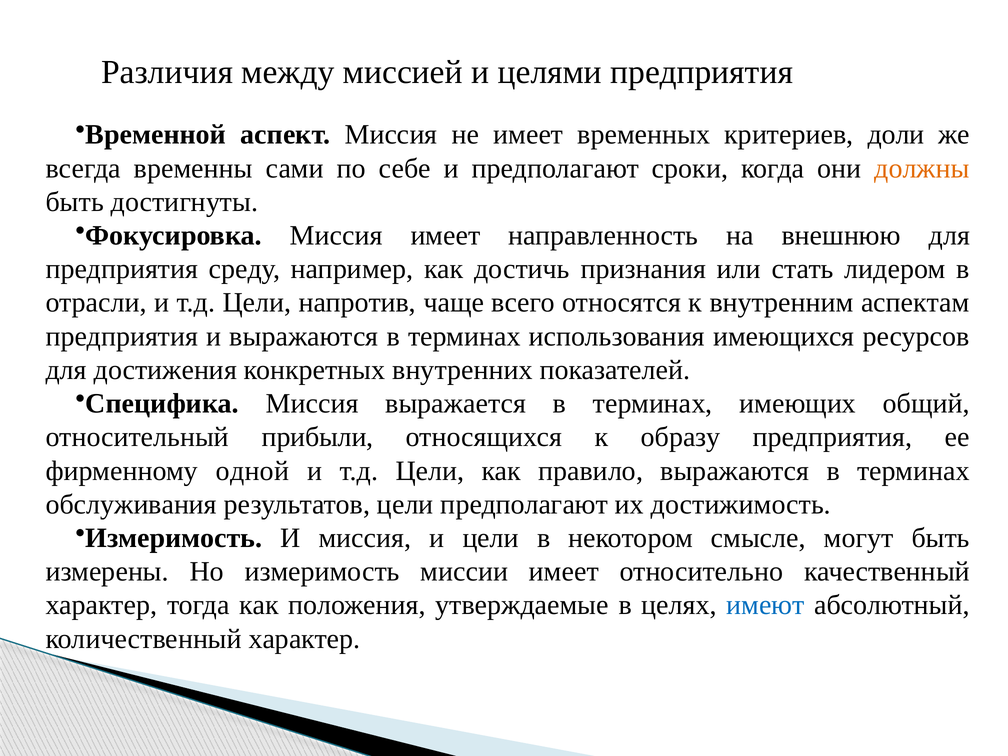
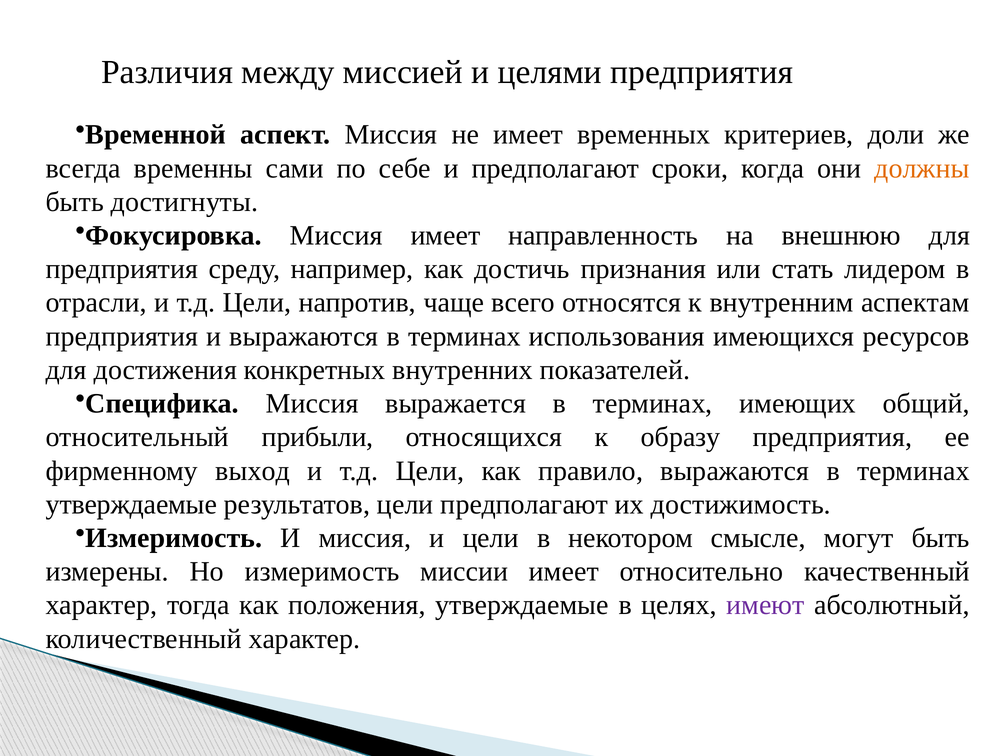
одной: одной -> выход (253, 471)
обслуживания: обслуживания -> утверждаемые (131, 504)
имеют colour: blue -> purple (766, 605)
